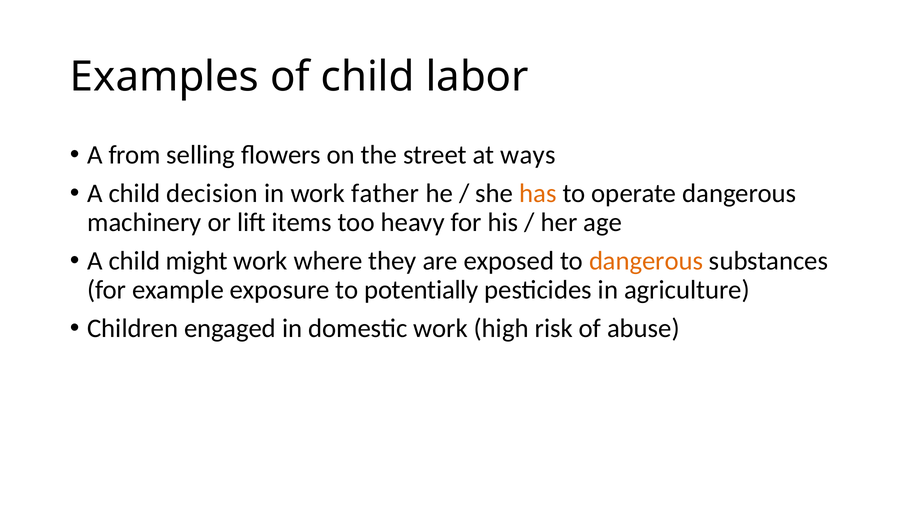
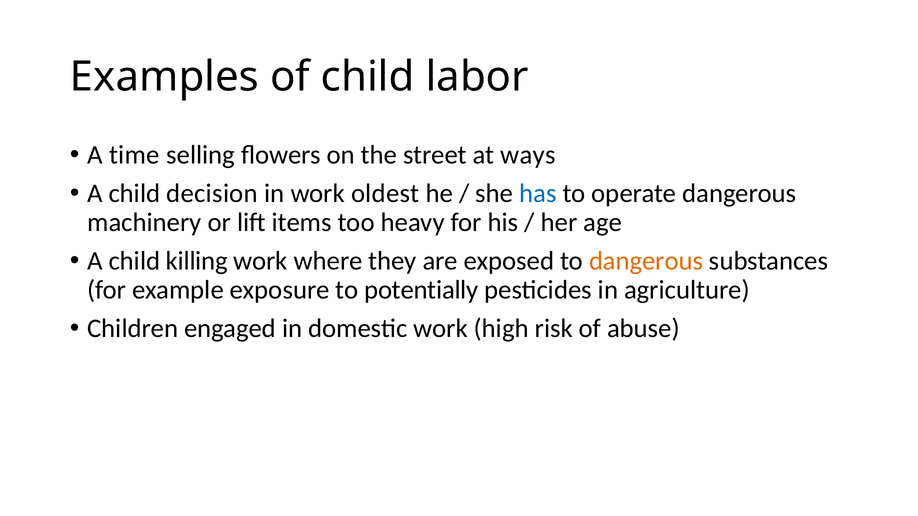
from: from -> time (134, 155)
father: father -> oldest (385, 194)
has colour: orange -> blue (538, 194)
might: might -> killing (197, 261)
